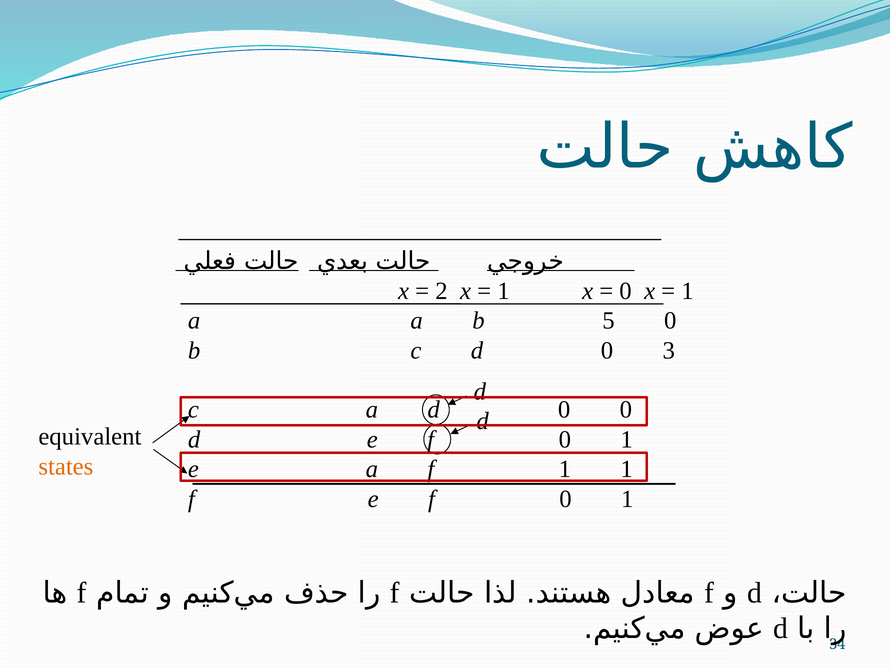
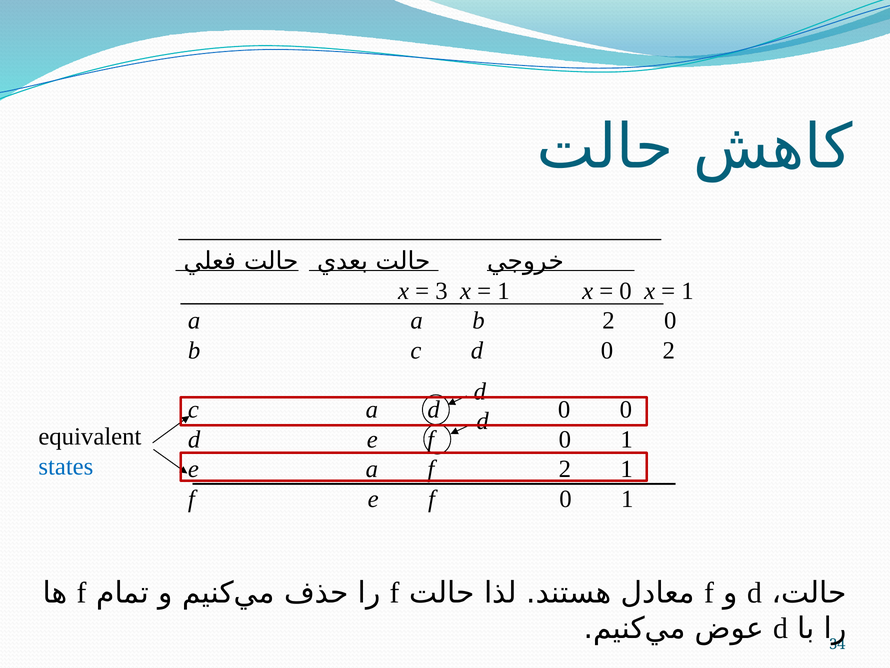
2: 2 -> 3 (441, 291)
b 5: 5 -> 2 (609, 320)
0 3: 3 -> 2 (669, 350)
states colour: orange -> blue (66, 466)
f 1: 1 -> 2 (565, 469)
